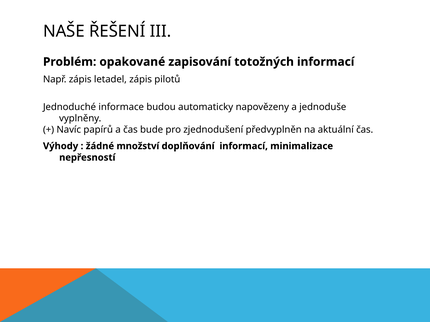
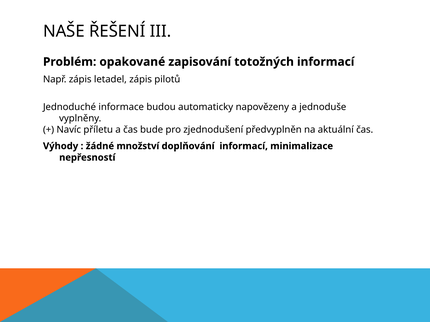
papírů: papírů -> příletu (98, 130)
